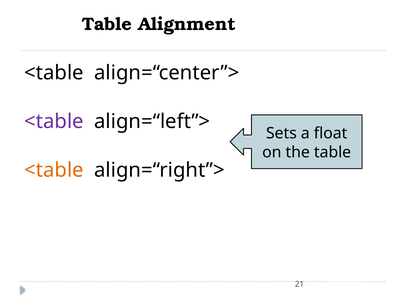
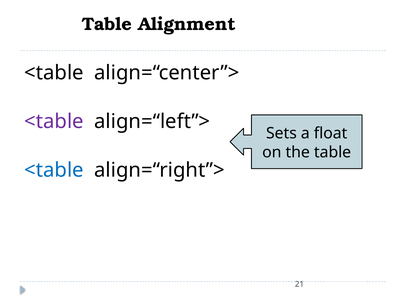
<table colour: orange -> blue (54, 171)
